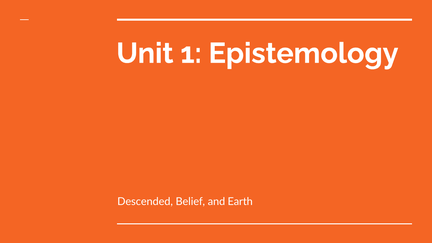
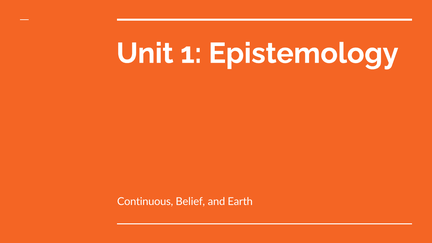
Descended: Descended -> Continuous (145, 202)
